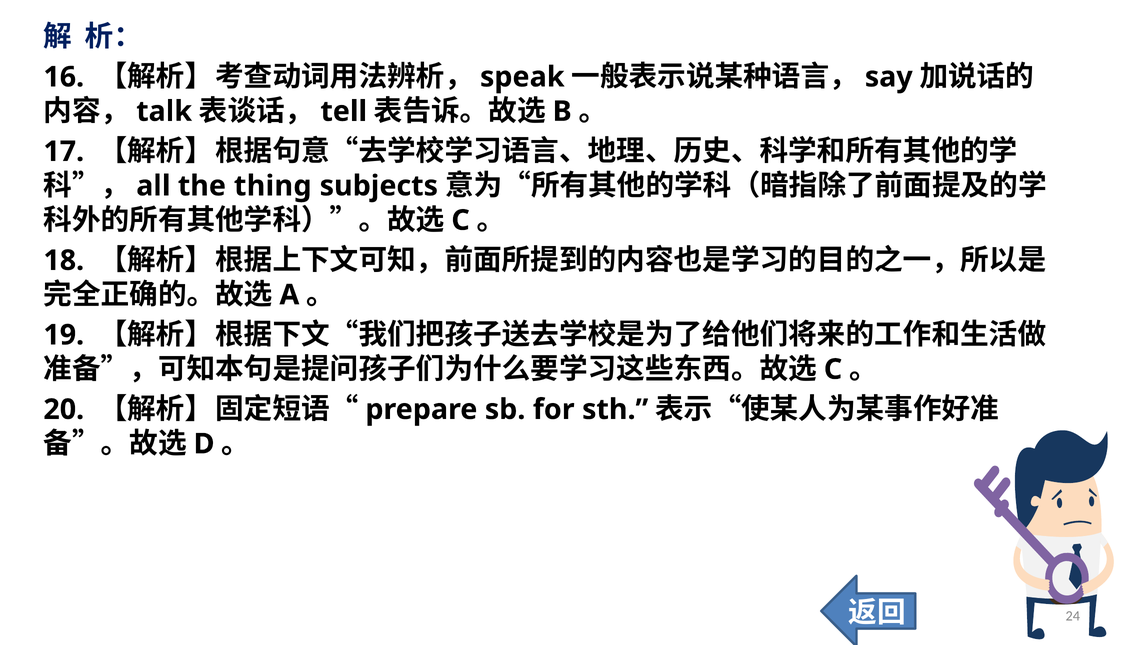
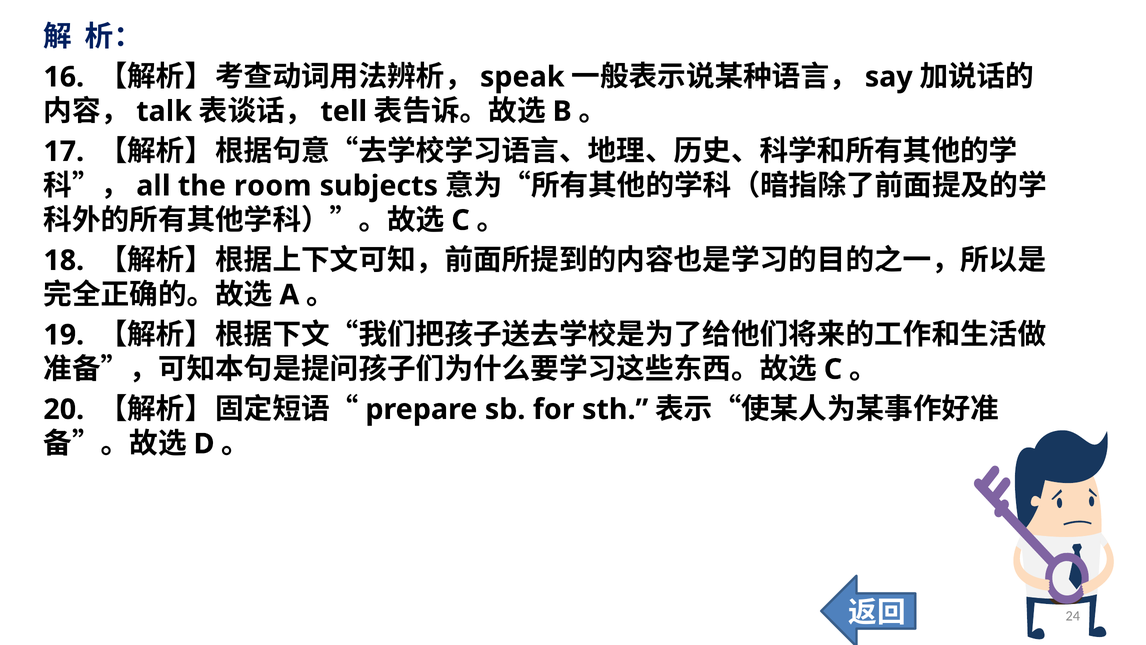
thing: thing -> room (273, 186)
